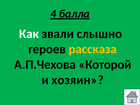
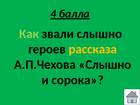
Как colour: white -> light green (29, 34)
А.П.Чехова Которой: Которой -> Слышно (105, 65)
хозяин: хозяин -> сорока (78, 80)
